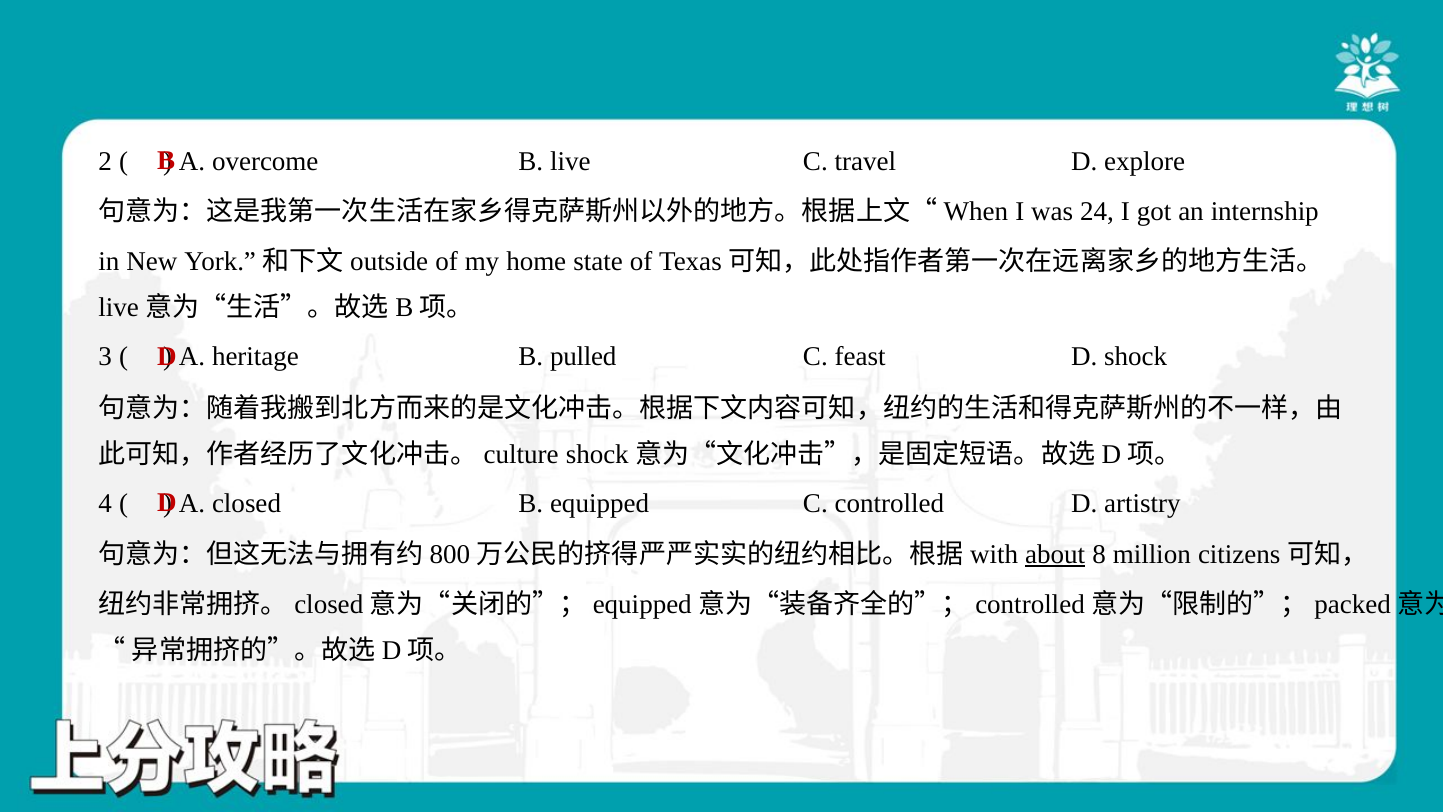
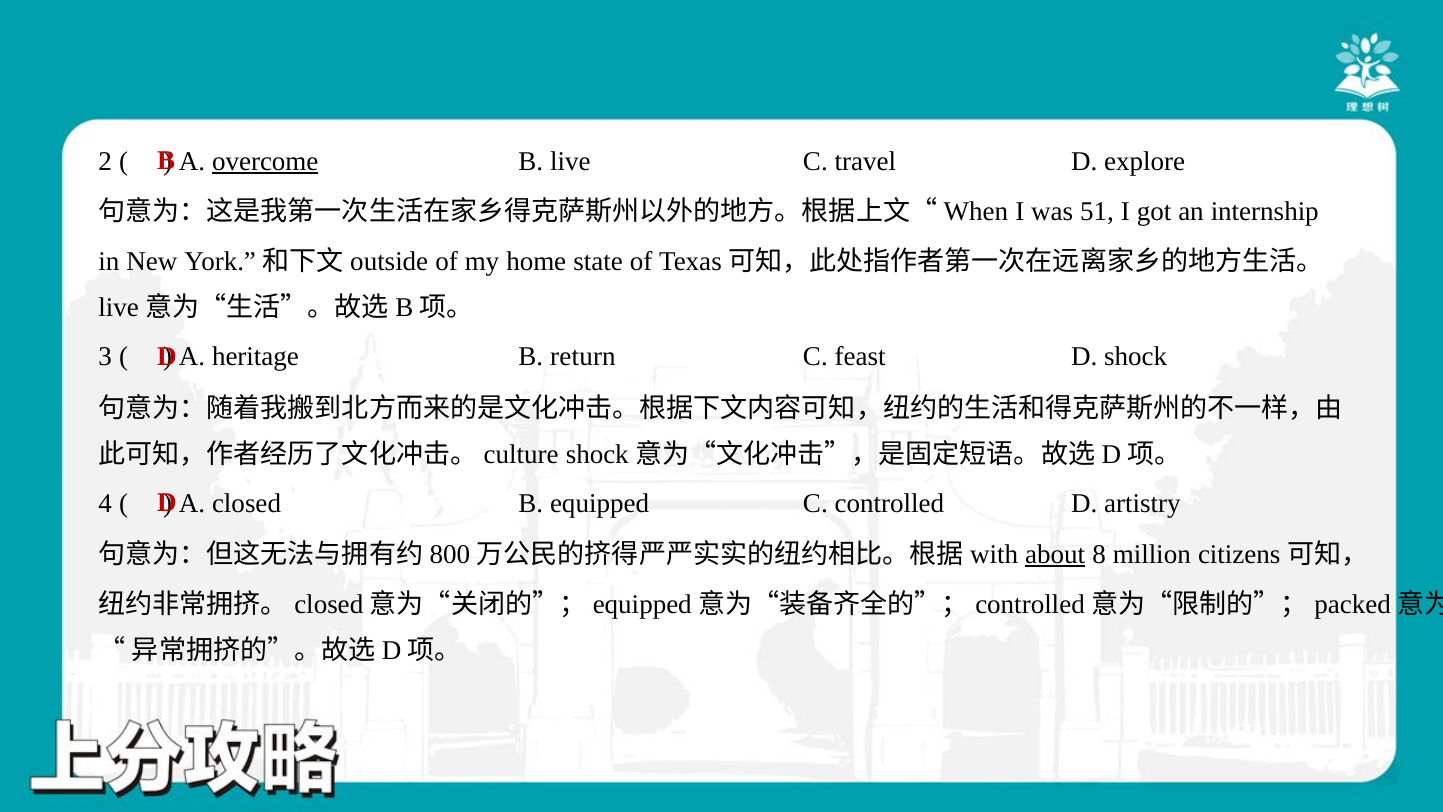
overcome underline: none -> present (265, 161)
24: 24 -> 51 (1097, 212)
pulled: pulled -> return (583, 357)
